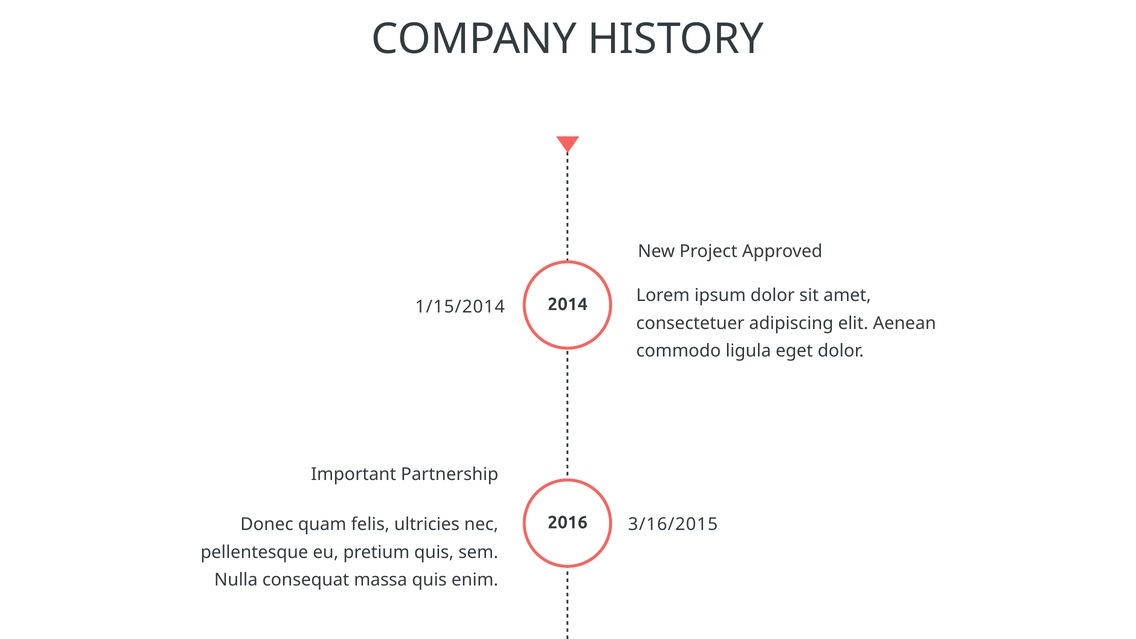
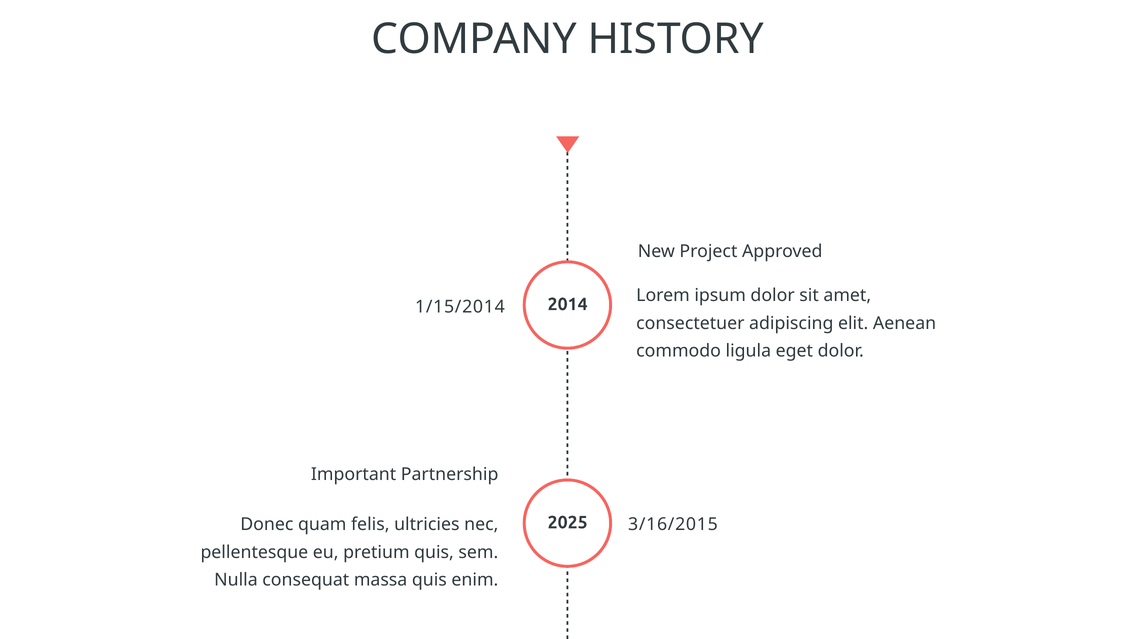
2016: 2016 -> 2025 (568, 522)
